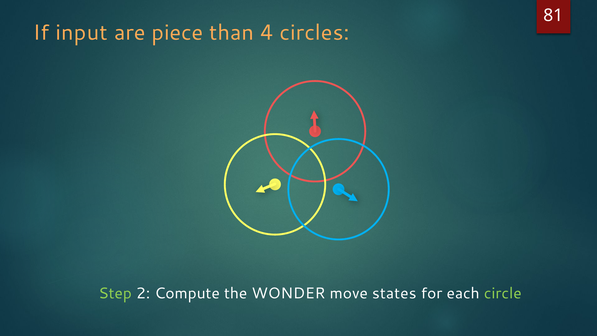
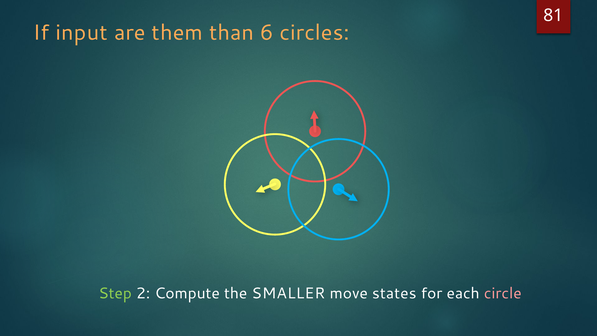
piece: piece -> them (177, 33)
4: 4 -> 6 (267, 33)
WONDER: WONDER -> SMALLER (288, 293)
circle colour: light green -> pink (503, 293)
